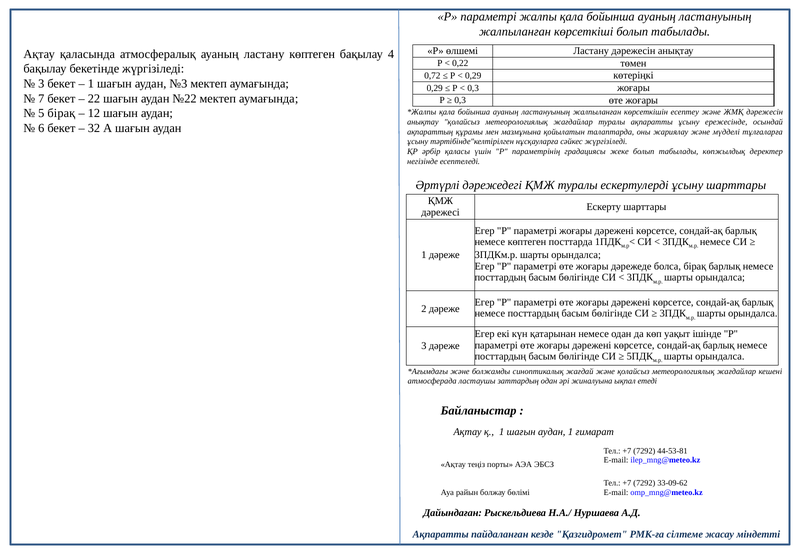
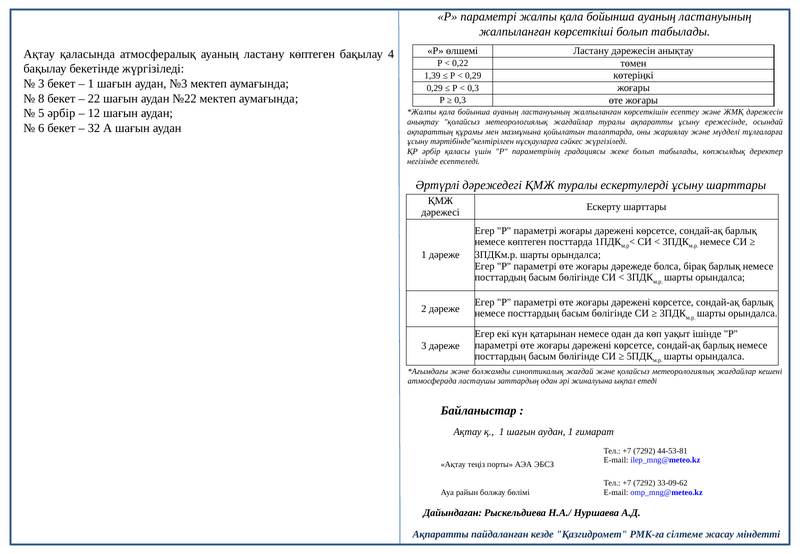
0,72: 0,72 -> 1,39 (432, 76)
7: 7 -> 8 (41, 98)
5 бірақ: бірақ -> әрбір (61, 113)
